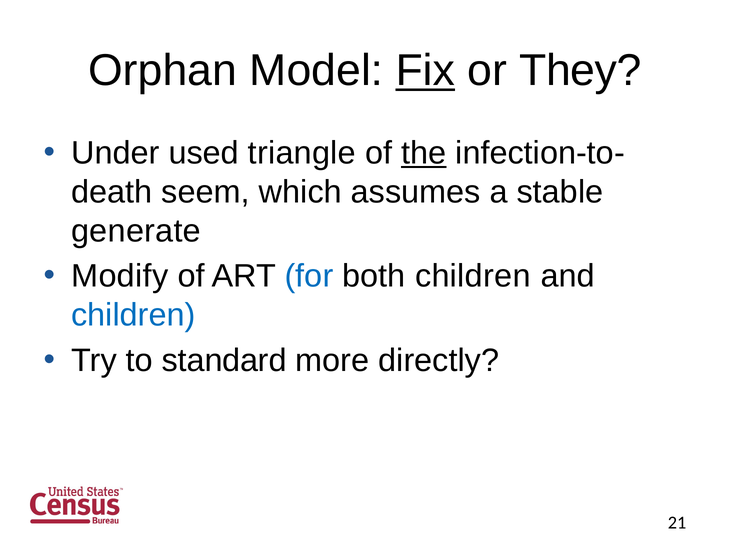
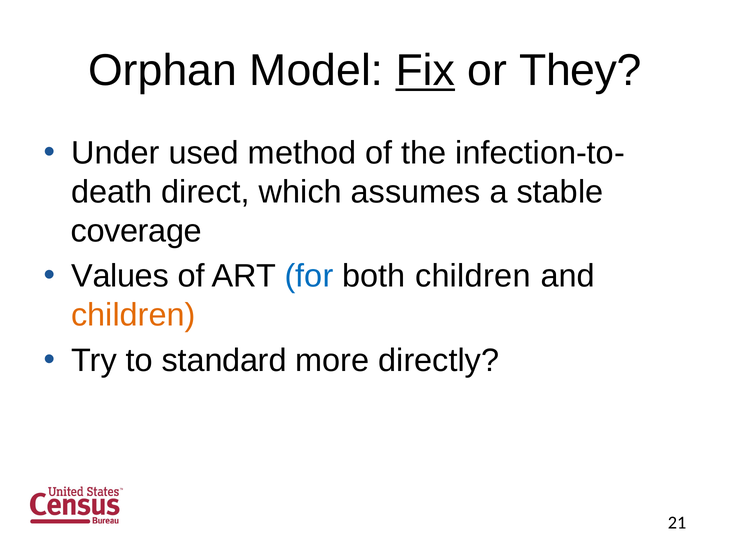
triangle: triangle -> method (302, 153)
the underline: present -> none (424, 153)
seem: seem -> direct (206, 192)
generate: generate -> coverage (136, 231)
Modify: Modify -> Values (120, 276)
children colour: blue -> orange (133, 315)
